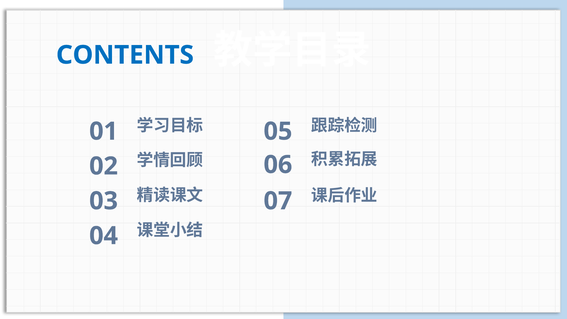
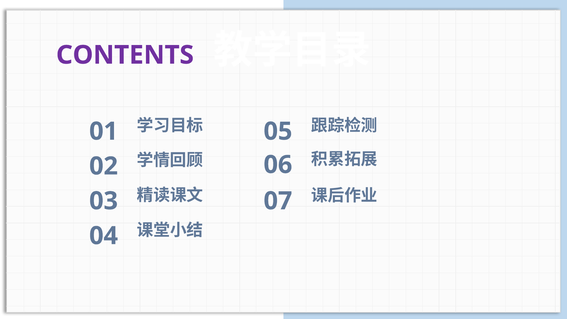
CONTENTS colour: blue -> purple (125, 55)
